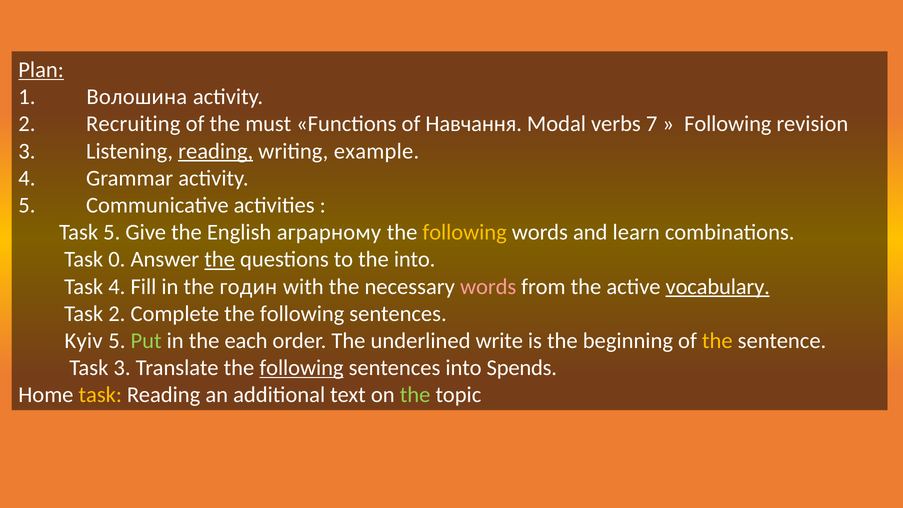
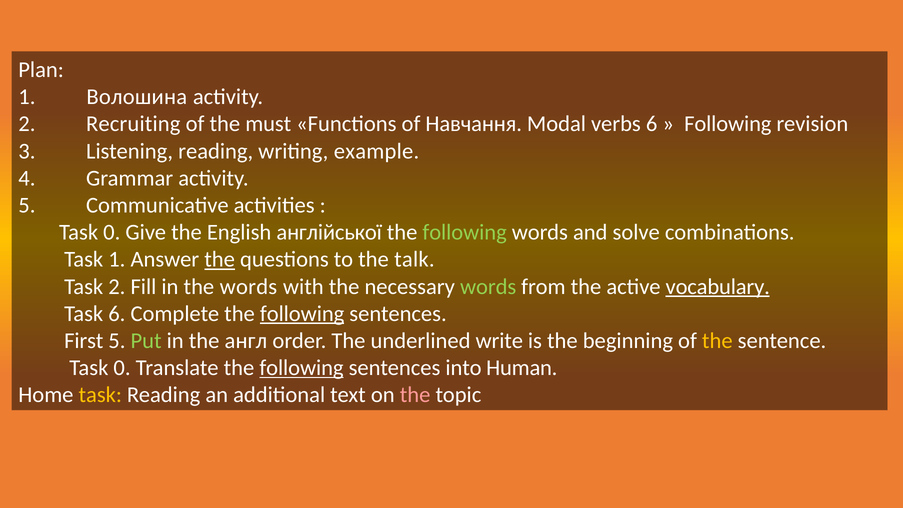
Plan underline: present -> none (41, 70)
verbs 7: 7 -> 6 (652, 124)
reading underline: present -> none (216, 151)
5: 5 -> 0 (112, 232)
аграрному: аграрному -> англійської (329, 232)
following colour: yellow -> light green (465, 232)
learn: learn -> solve (636, 232)
Task 0: 0 -> 1 (117, 259)
the into: into -> talk (414, 259)
Task 4: 4 -> 2 (117, 287)
the годин: годин -> words (248, 287)
words colour: pink -> light green (488, 287)
Task 2: 2 -> 6 (117, 314)
following underline: none -> present (302, 314)
Kyiv: Kyiv -> First (84, 341)
each: each -> англ (246, 341)
3: 3 -> 0 (122, 368)
Spends: Spends -> Human (522, 368)
the colour: light green -> pink (415, 395)
